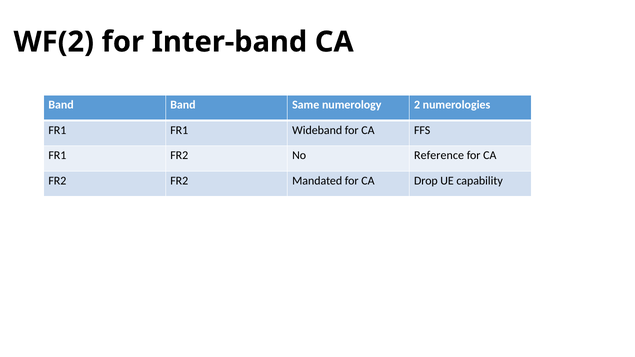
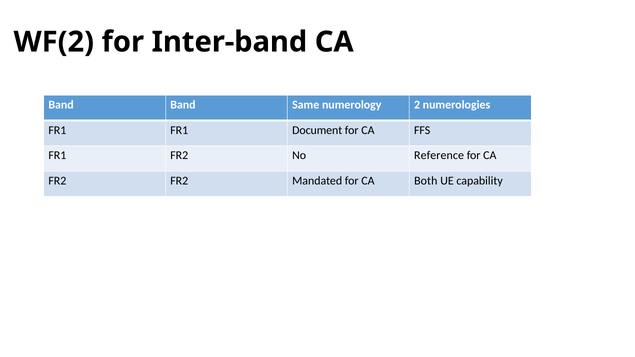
Wideband: Wideband -> Document (317, 130)
Drop: Drop -> Both (426, 181)
